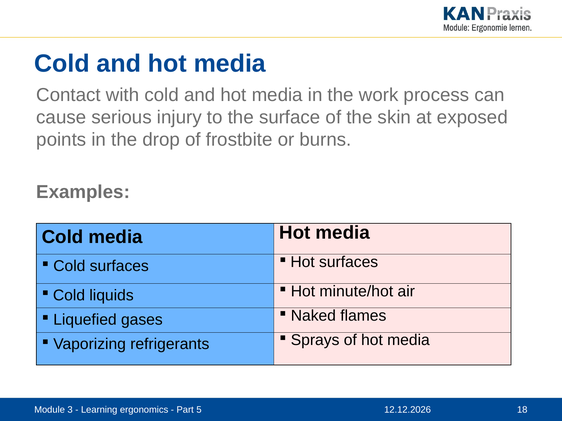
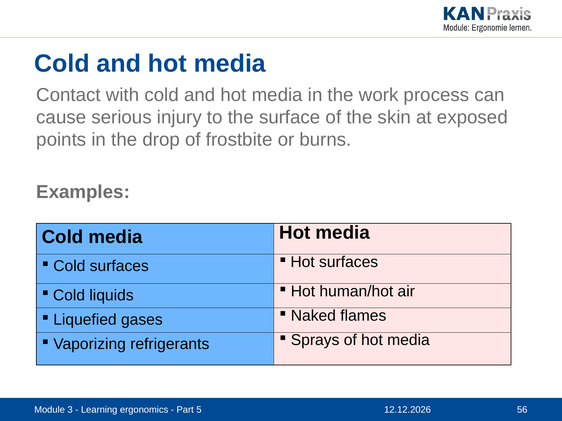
minute/hot: minute/hot -> human/hot (356, 292)
18: 18 -> 56 (522, 410)
